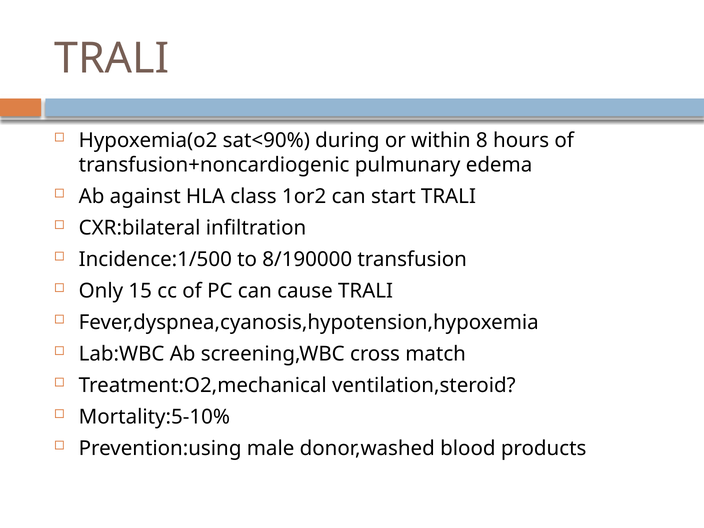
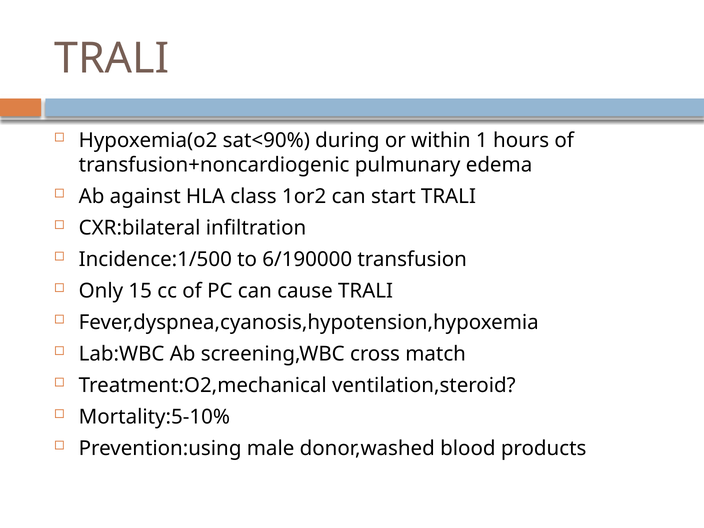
8: 8 -> 1 (482, 140)
8/190000: 8/190000 -> 6/190000 (307, 260)
